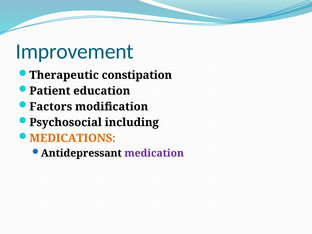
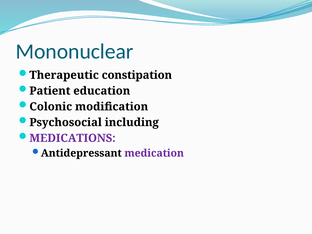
Improvement: Improvement -> Mononuclear (75, 52)
Factors: Factors -> Colonic (51, 107)
MEDICATIONS colour: orange -> purple (72, 138)
